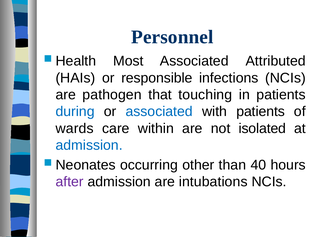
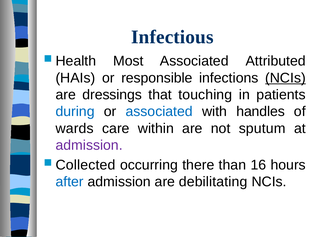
Personnel: Personnel -> Infectious (172, 37)
NCIs underline: none -> present (285, 78)
pathogen: pathogen -> dressings (112, 95)
with patients: patients -> handles (261, 112)
isolated: isolated -> sputum (262, 128)
admission colour: blue -> purple (89, 145)
Neonates: Neonates -> Collected (86, 165)
other: other -> there (198, 165)
40: 40 -> 16 (258, 165)
after colour: purple -> blue (70, 182)
intubations: intubations -> debilitating (213, 182)
